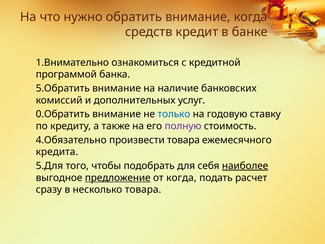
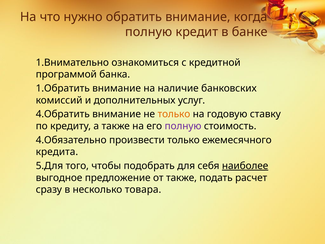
средств: средств -> полную (149, 32)
5.Обратить: 5.Обратить -> 1.Обратить (63, 88)
0.Обратить: 0.Обратить -> 4.Обратить (63, 114)
только colour: blue -> orange (174, 114)
произвести товара: товара -> только (183, 140)
предложение underline: present -> none (118, 178)
от когда: когда -> также (181, 178)
